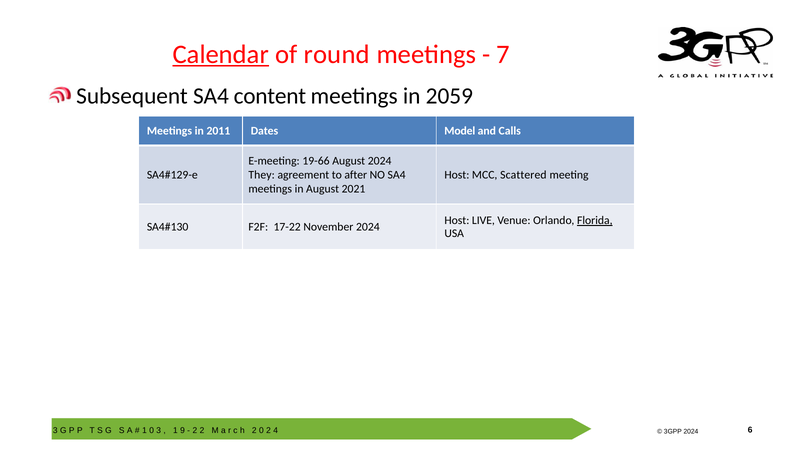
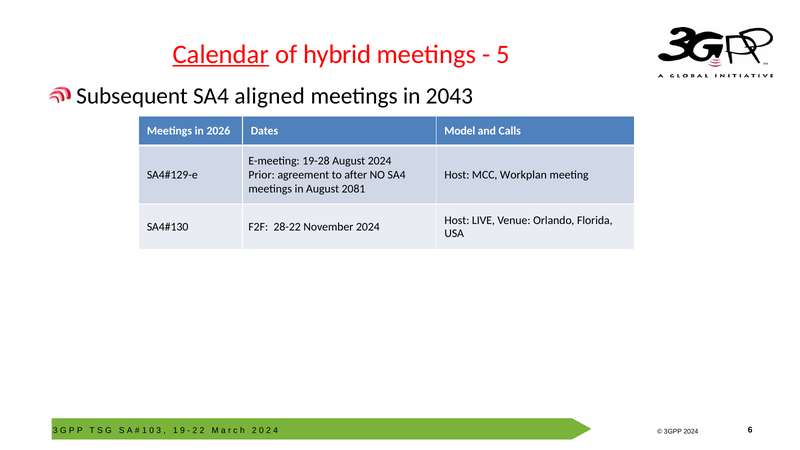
round: round -> hybrid (337, 54)
7: 7 -> 5 (503, 54)
content: content -> aligned (270, 96)
2059: 2059 -> 2043 (449, 96)
2011: 2011 -> 2026 (218, 131)
19-66: 19-66 -> 19-28 (316, 161)
Scattered: Scattered -> Workplan (523, 175)
They: They -> Prior (262, 175)
2021: 2021 -> 2081 (353, 189)
Florida underline: present -> none (595, 220)
17-22: 17-22 -> 28-22 (287, 227)
